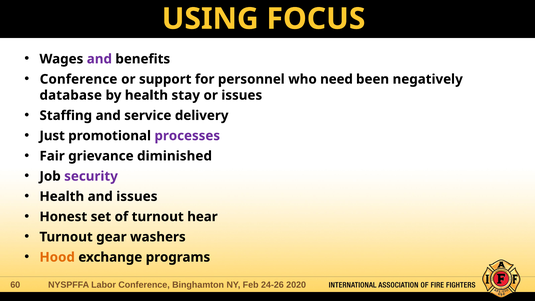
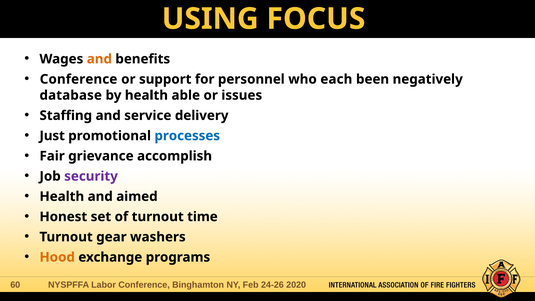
and colour: purple -> orange (99, 59)
need: need -> each (336, 79)
stay: stay -> able (186, 95)
processes colour: purple -> blue (187, 136)
diminished: diminished -> accomplish (175, 156)
and issues: issues -> aimed (137, 196)
hear: hear -> time (202, 217)
